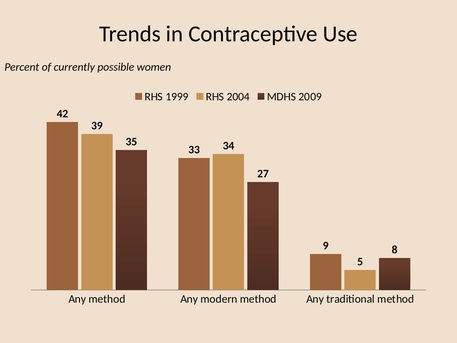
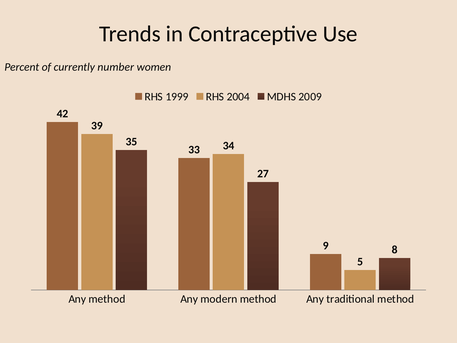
possible: possible -> number (116, 67)
